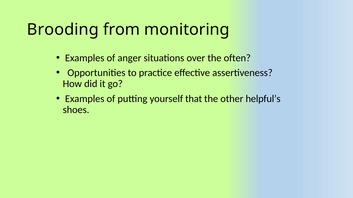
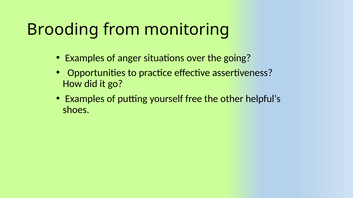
often: often -> going (237, 58)
that: that -> free (194, 99)
